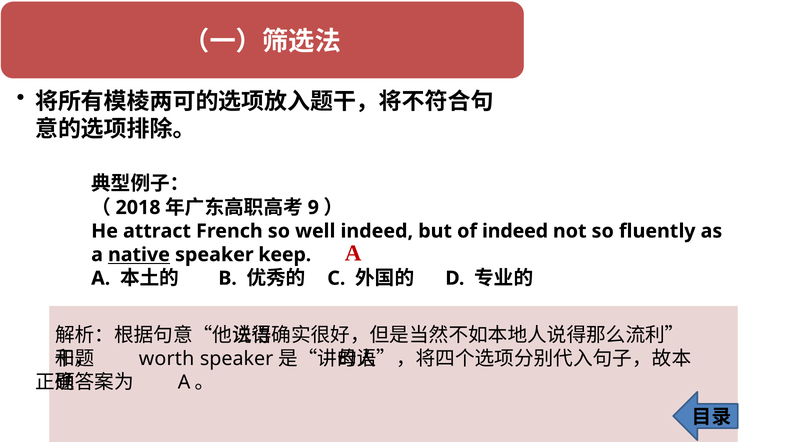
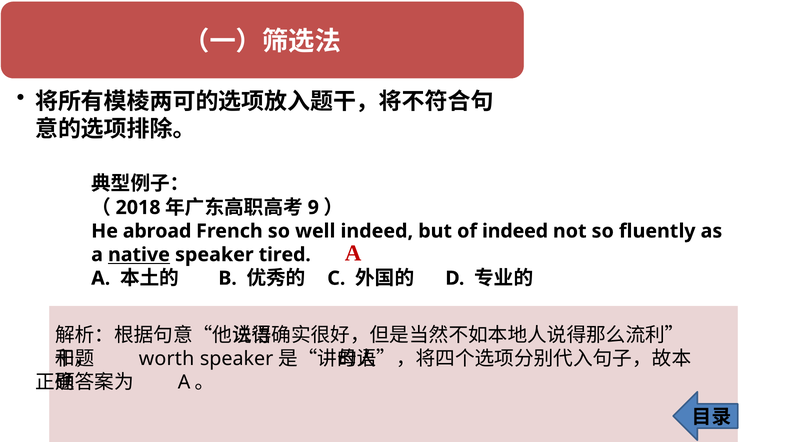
attract: attract -> abroad (157, 231)
keep: keep -> tired (285, 255)
